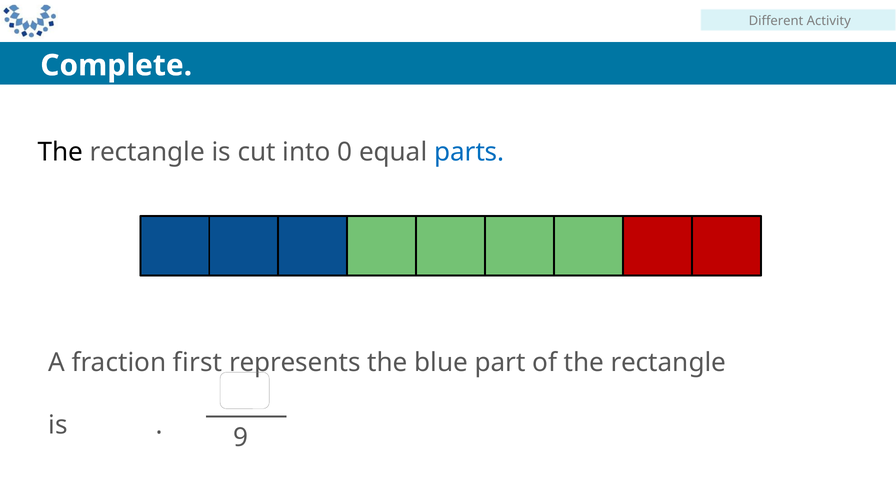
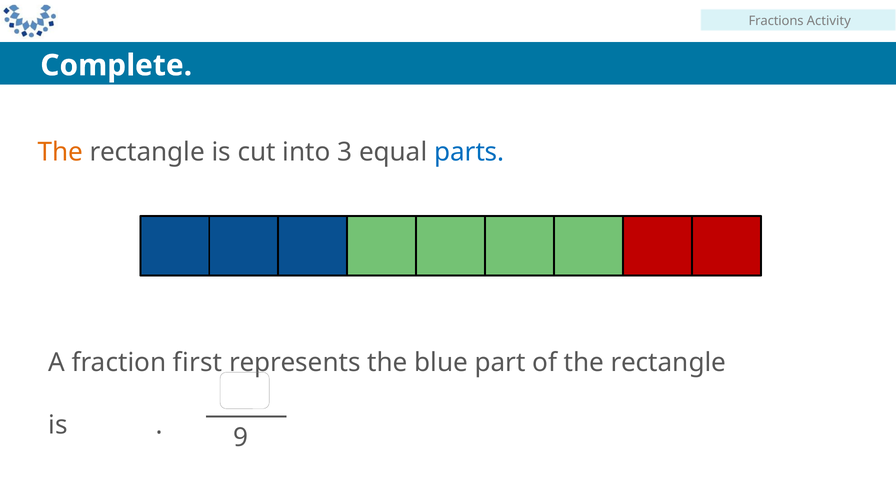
Different: Different -> Fractions (776, 21)
The colour: black -> orange (60, 152)
0: 0 -> 3 (345, 152)
